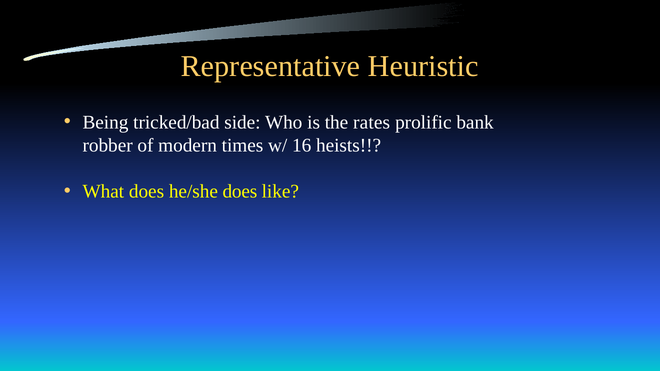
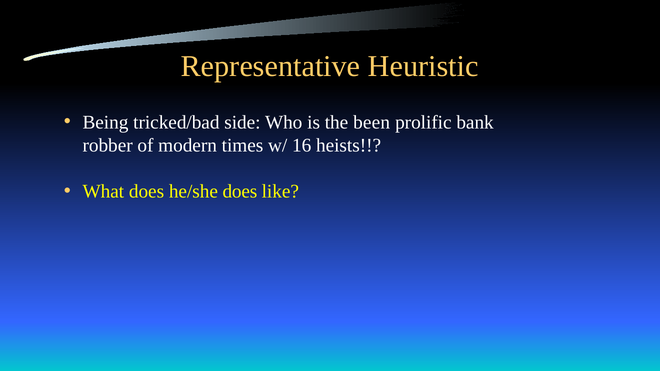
rates: rates -> been (372, 122)
